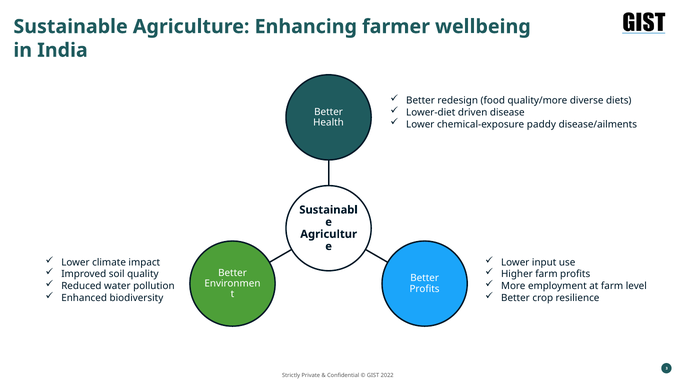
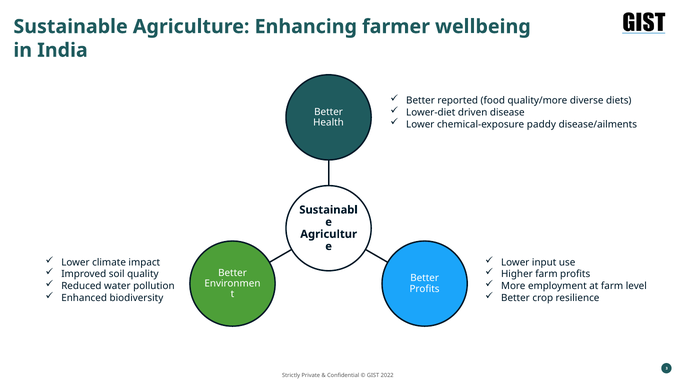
redesign: redesign -> reported (458, 101)
